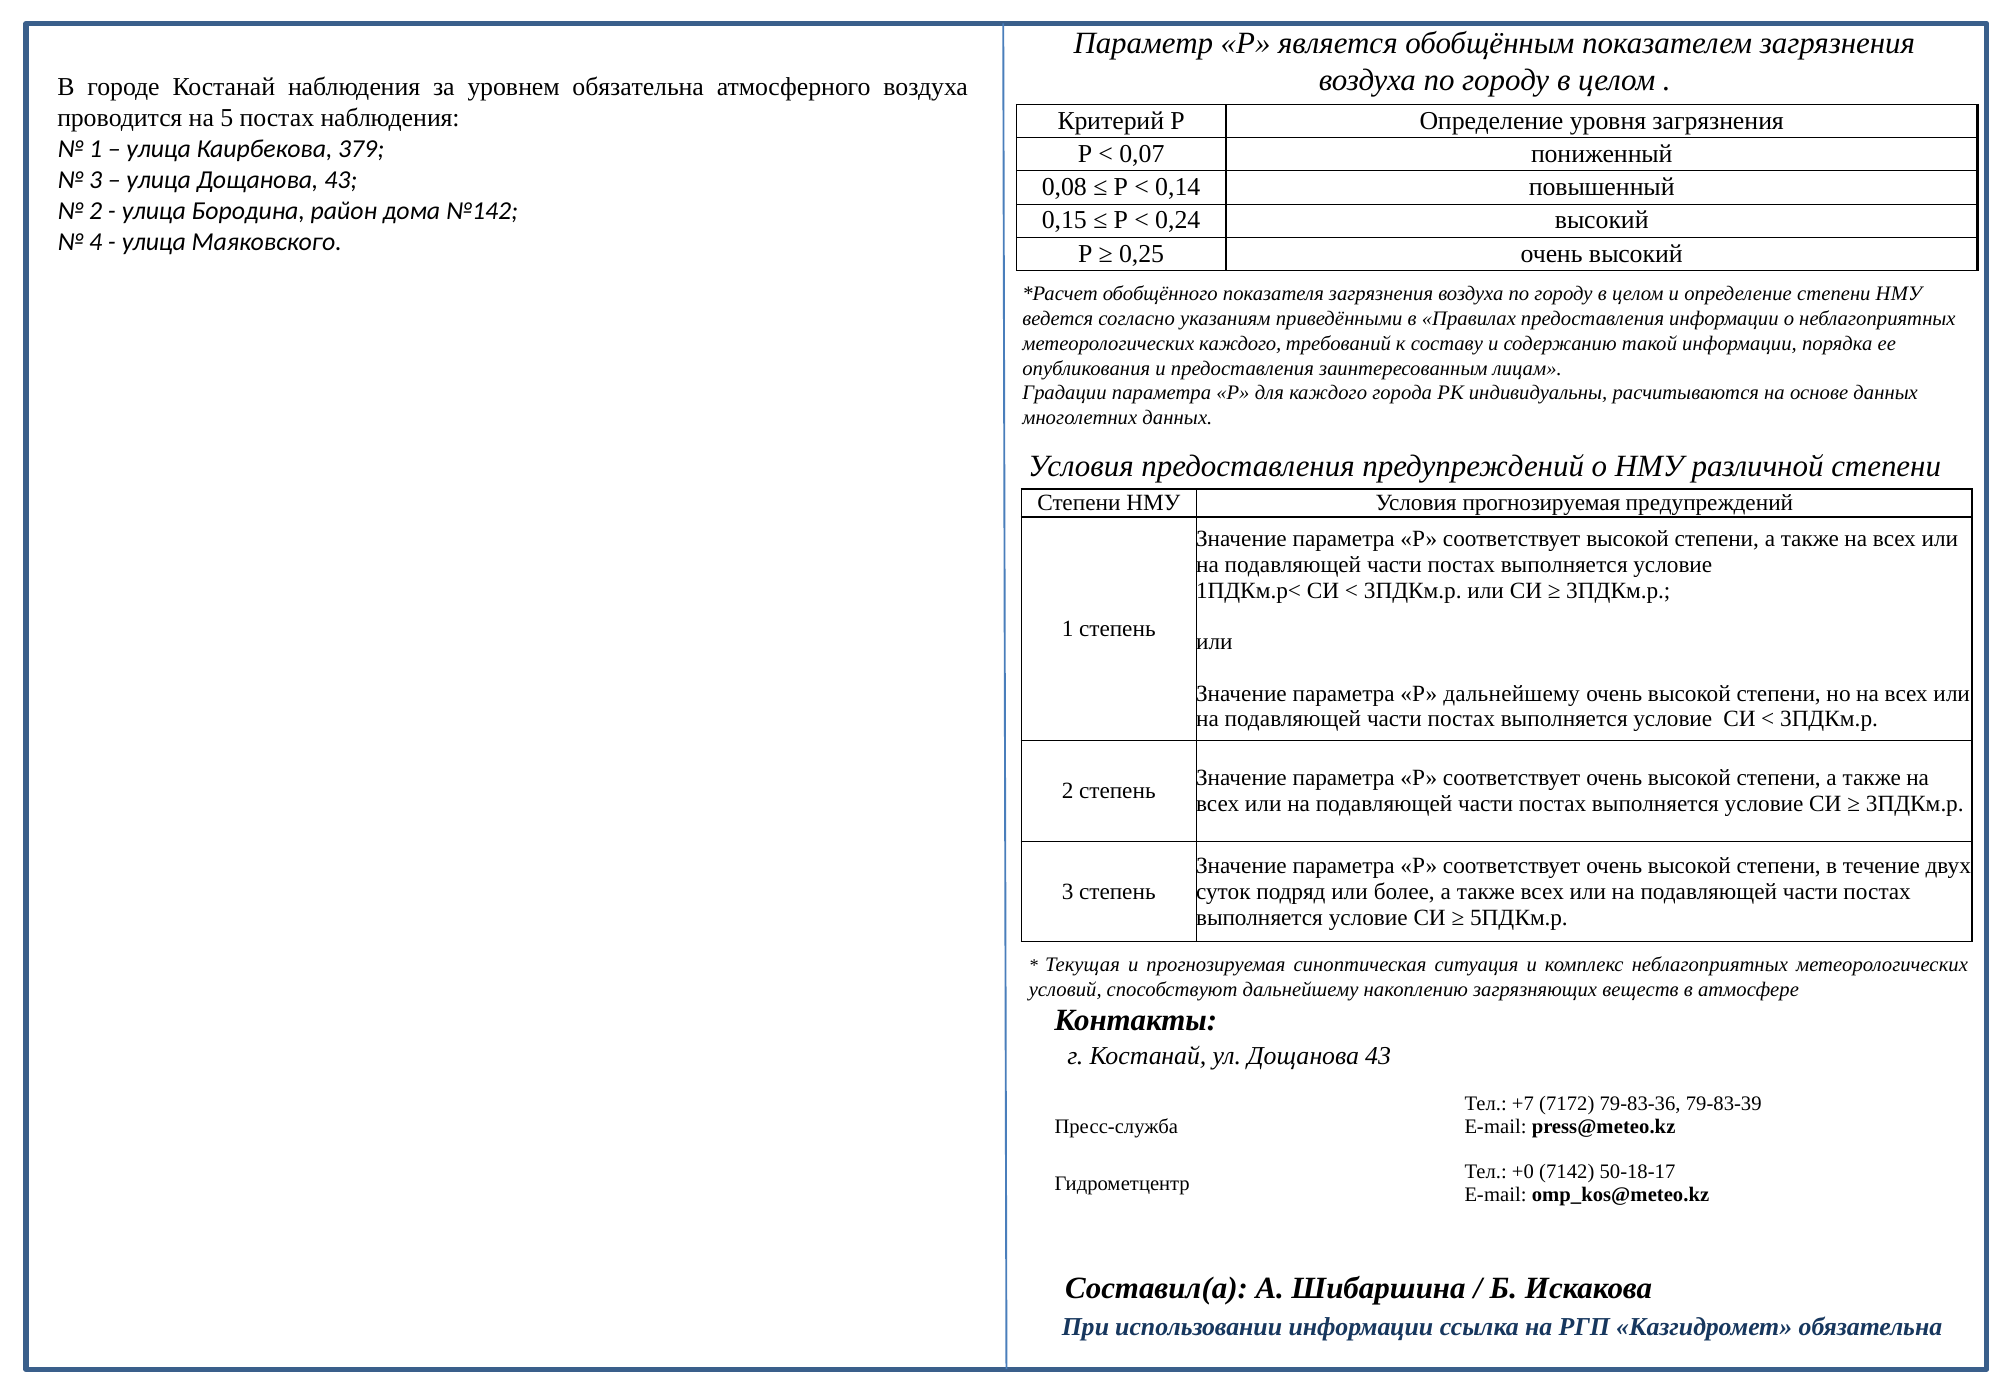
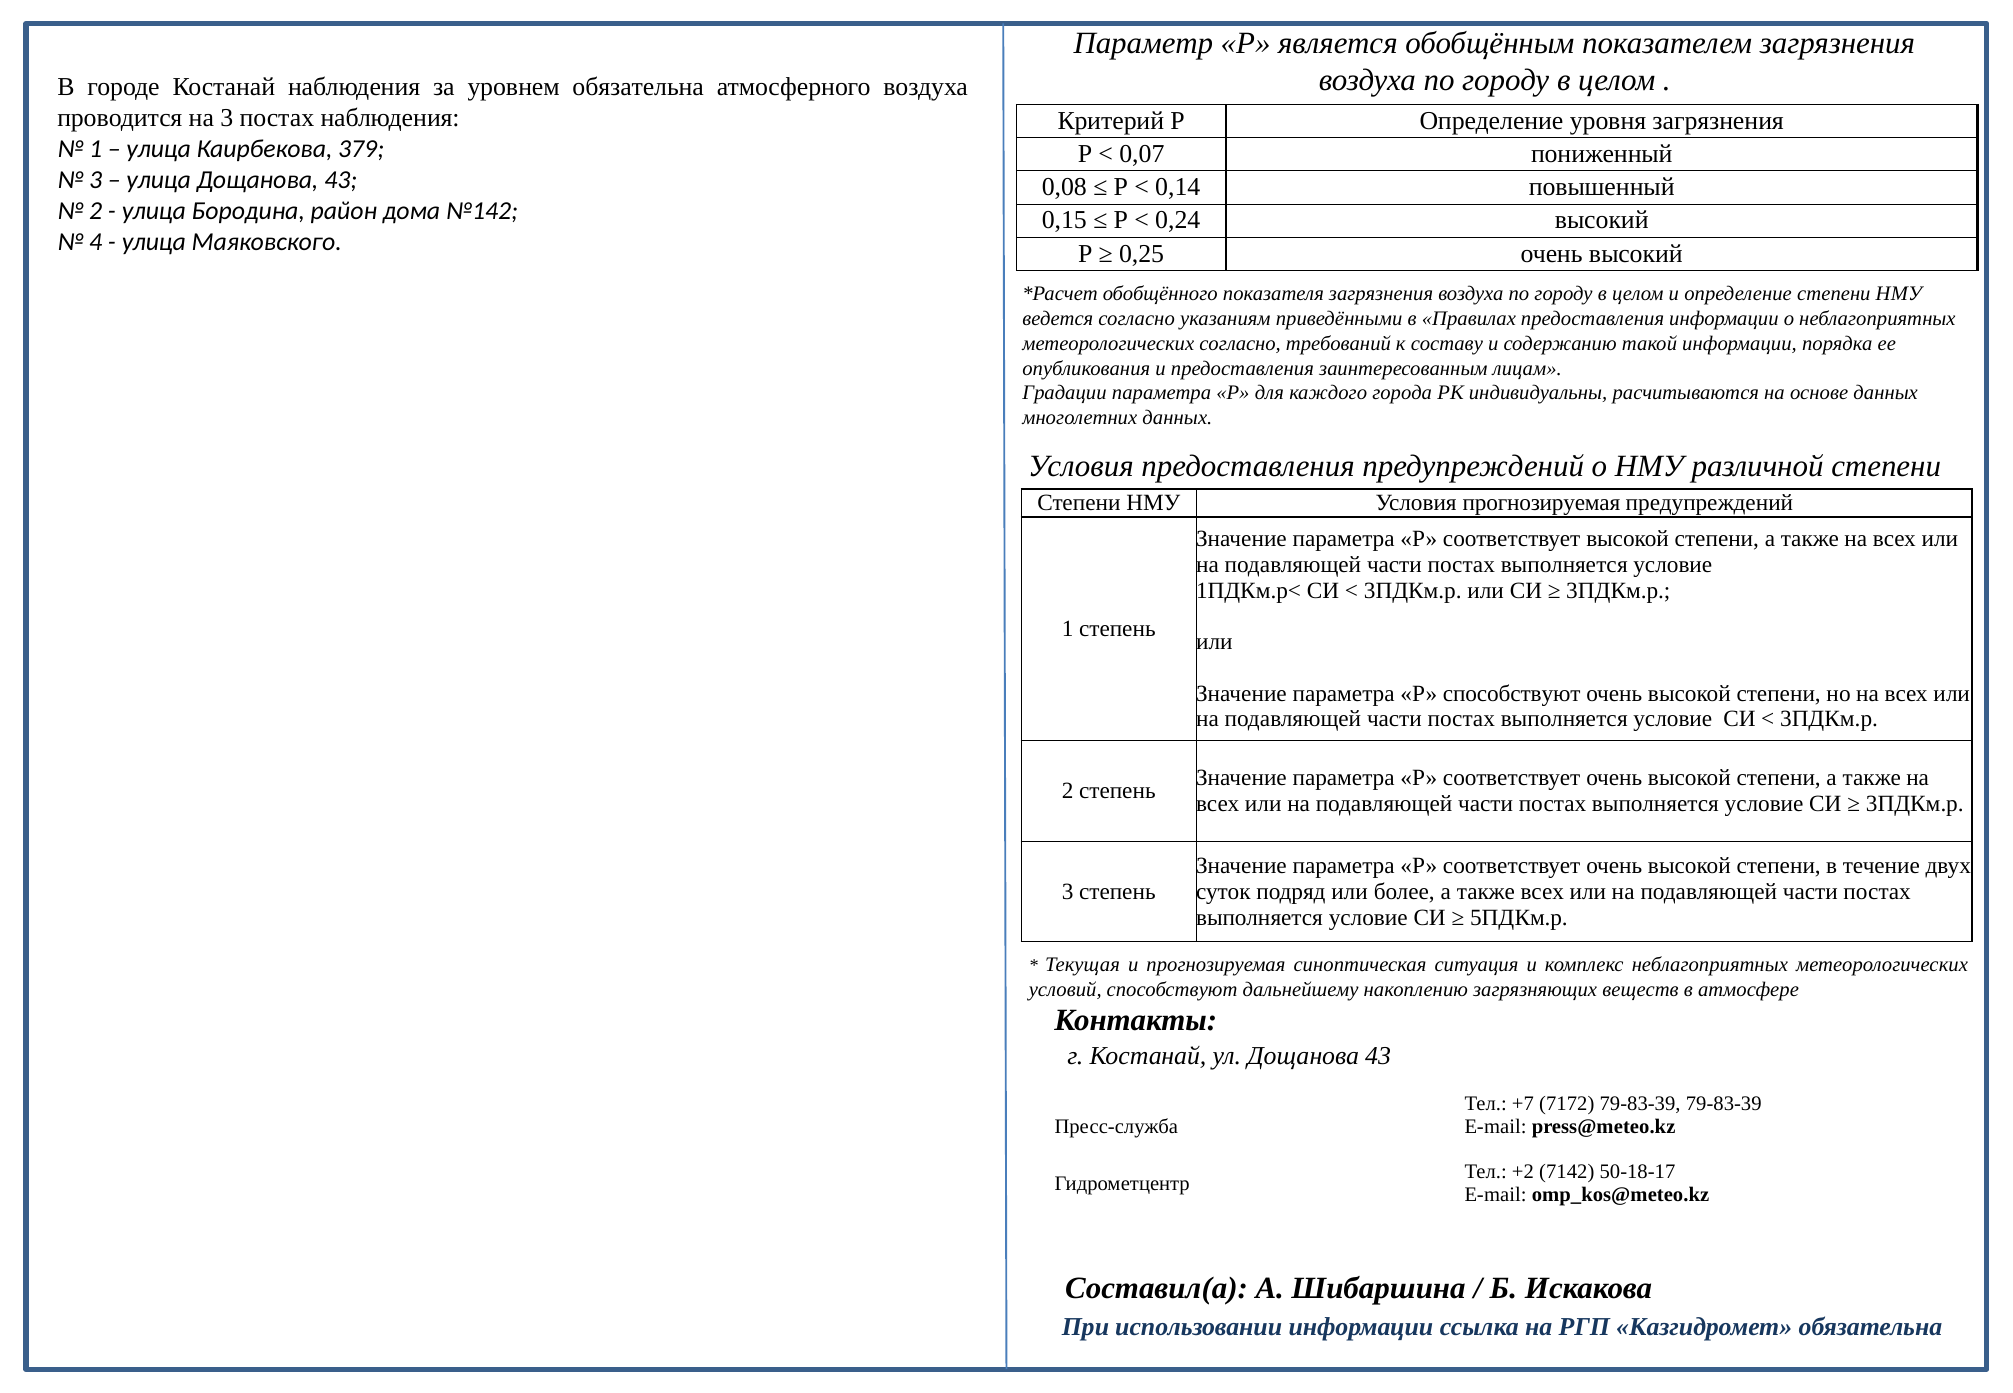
на 5: 5 -> 3 (227, 118)
метеорологических каждого: каждого -> согласно (1240, 344)
Р дальнейшему: дальнейшему -> способствуют (1512, 694)
7172 79-83-36: 79-83-36 -> 79-83-39 (1640, 1104)
+0: +0 -> +2 (1523, 1173)
